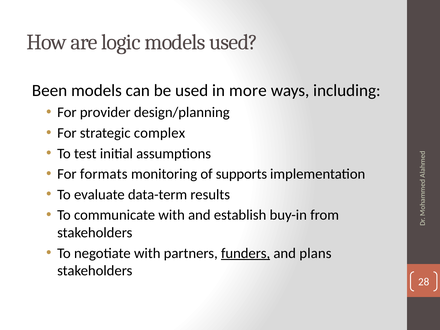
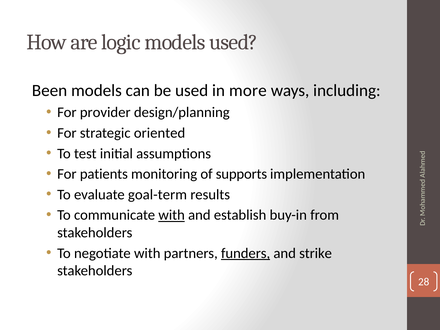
complex: complex -> oriented (160, 133)
formats: formats -> patients (104, 174)
data-term: data-term -> goal-term (157, 195)
with underline: none -> present (172, 215)
plans: plans -> strike (316, 253)
